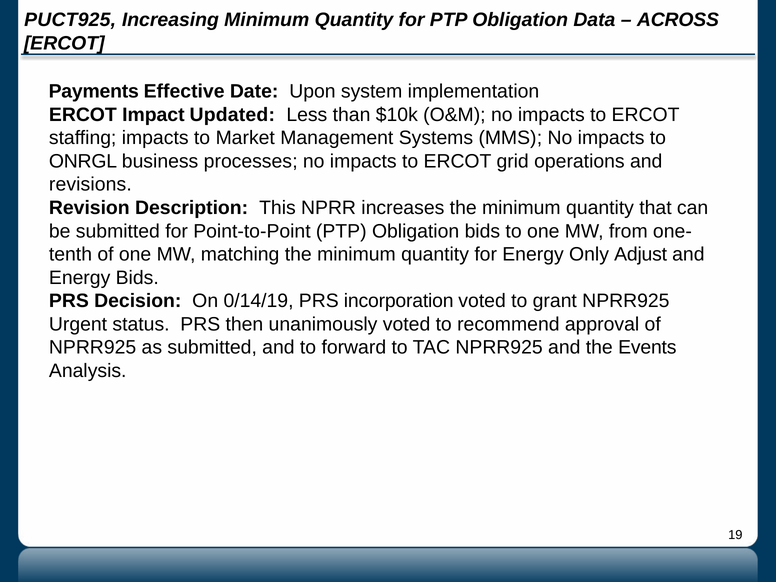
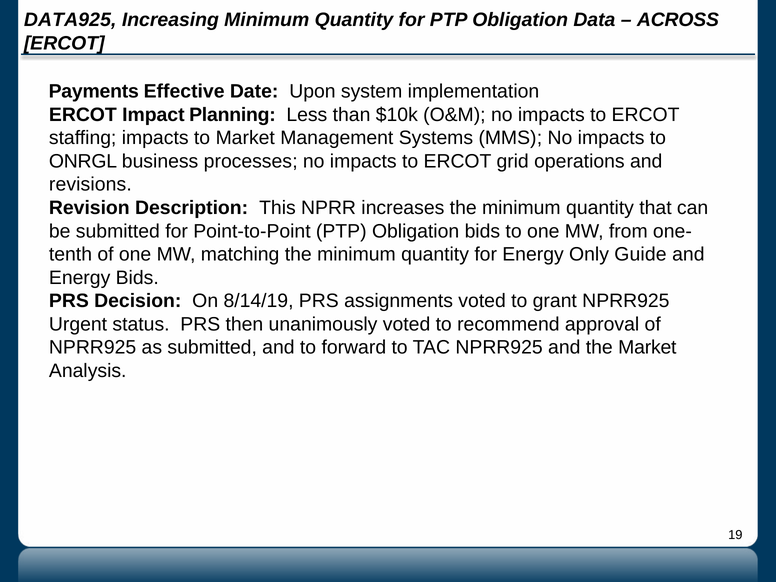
PUCT925: PUCT925 -> DATA925 (70, 20)
Updated: Updated -> Planning (232, 115)
Adjust: Adjust -> Guide (640, 254)
0/14/19: 0/14/19 -> 8/14/19 (259, 301)
incorporation: incorporation -> assignments (399, 301)
the Events: Events -> Market (647, 348)
